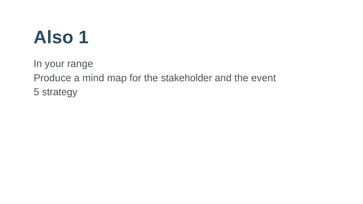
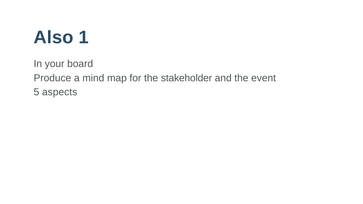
range: range -> board (80, 64)
strategy: strategy -> aspects (60, 92)
